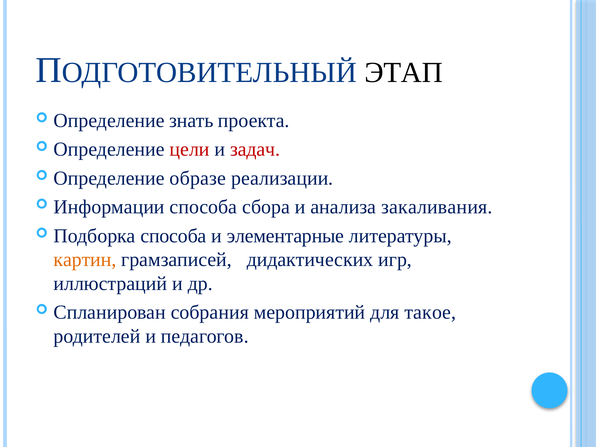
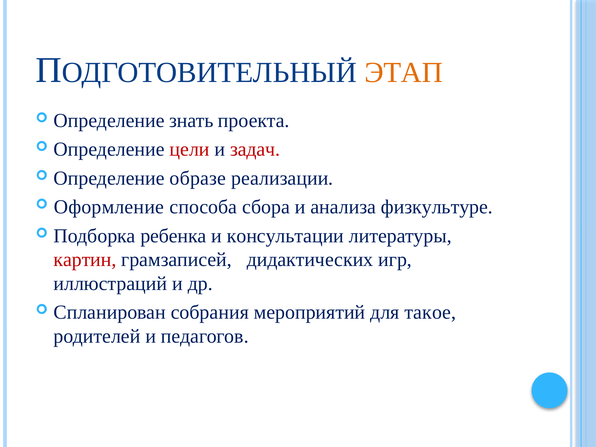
ЭТАП colour: black -> orange (404, 73)
Информации: Информации -> Оформление (109, 207)
закаливания: закаливания -> физкультуре (437, 207)
Подборка способа: способа -> ребенка (173, 236)
элементарные: элементарные -> консультации (285, 236)
картин colour: orange -> red (85, 260)
